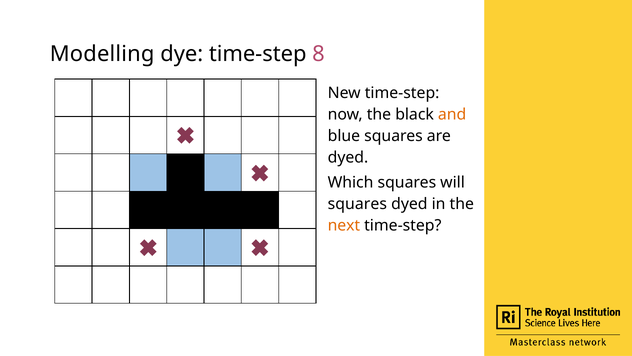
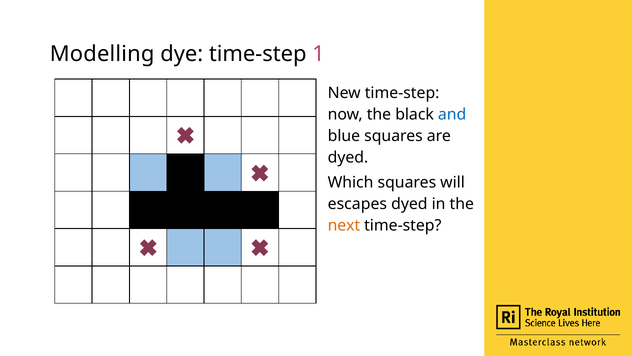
8: 8 -> 1 (319, 54)
and colour: orange -> blue (452, 114)
squares: squares -> escapes (357, 204)
